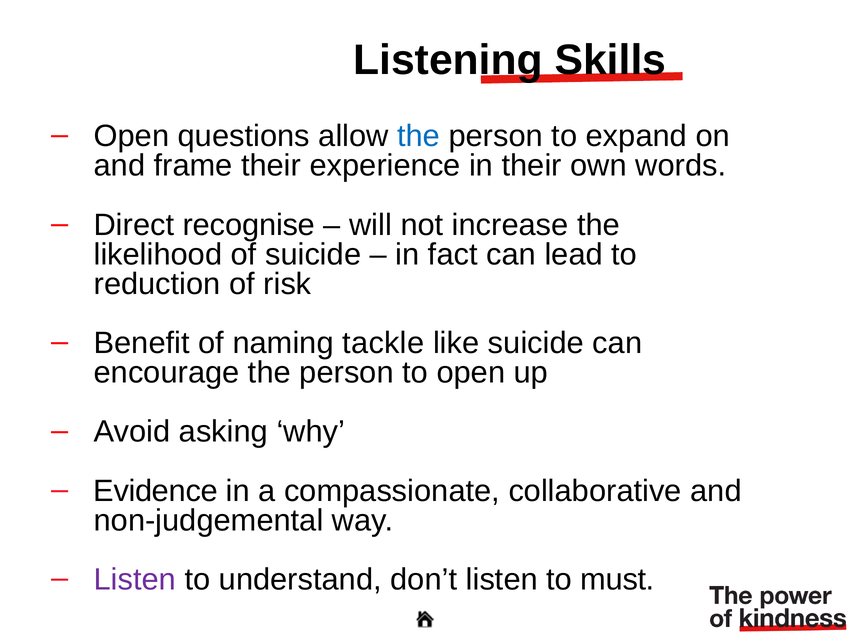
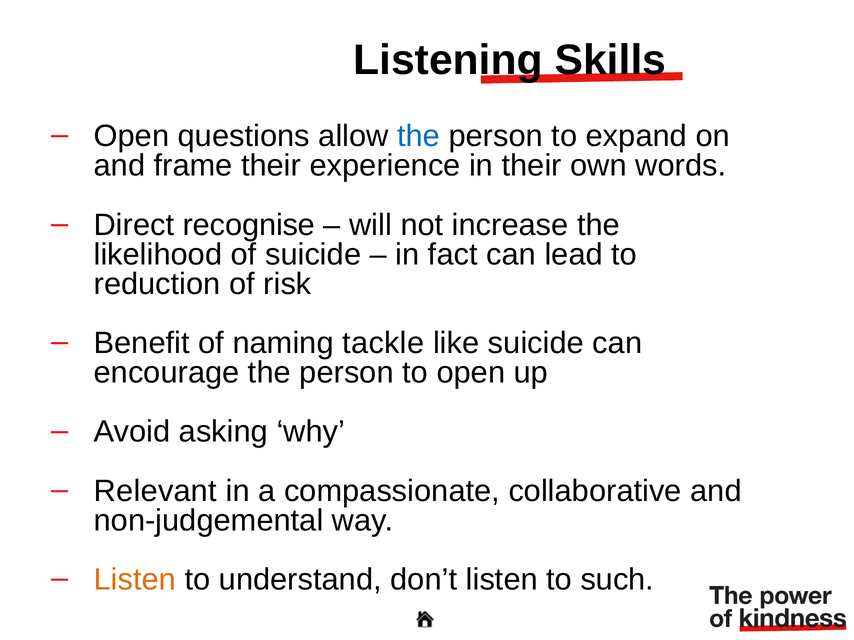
Evidence: Evidence -> Relevant (155, 491)
Listen colour: purple -> orange (135, 580)
must: must -> such (617, 580)
